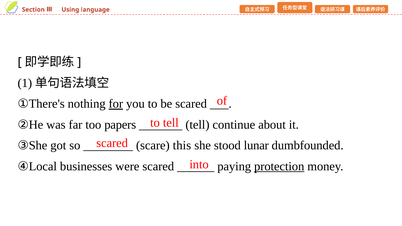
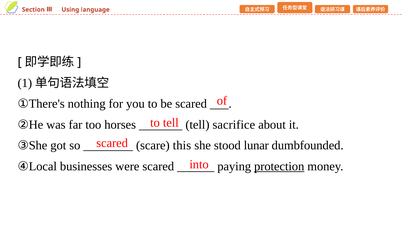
for underline: present -> none (116, 104)
papers: papers -> horses (120, 125)
continue: continue -> sacrifice (234, 125)
